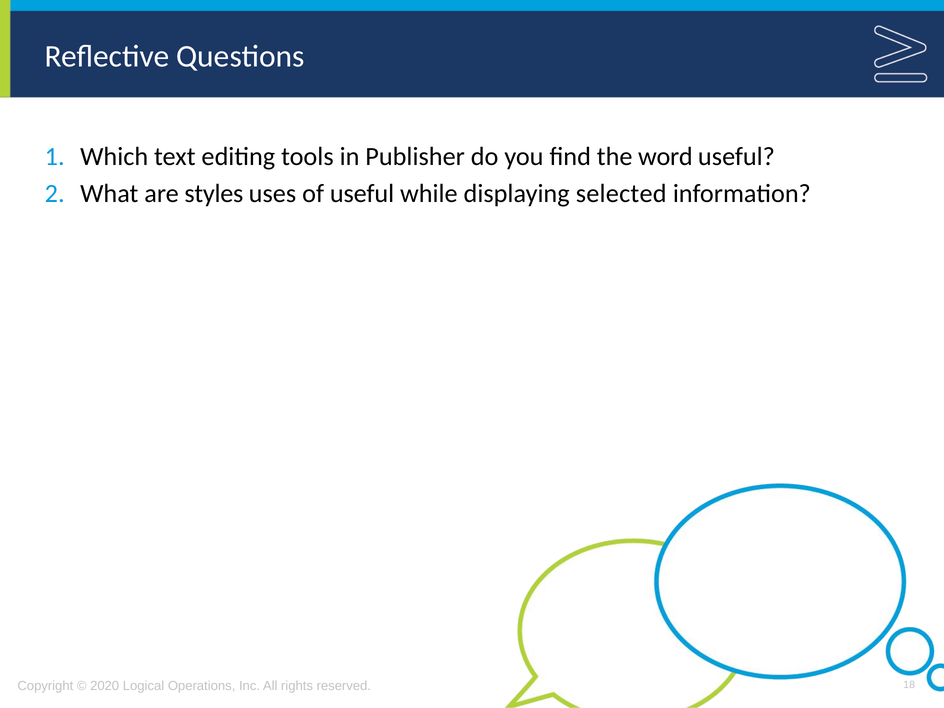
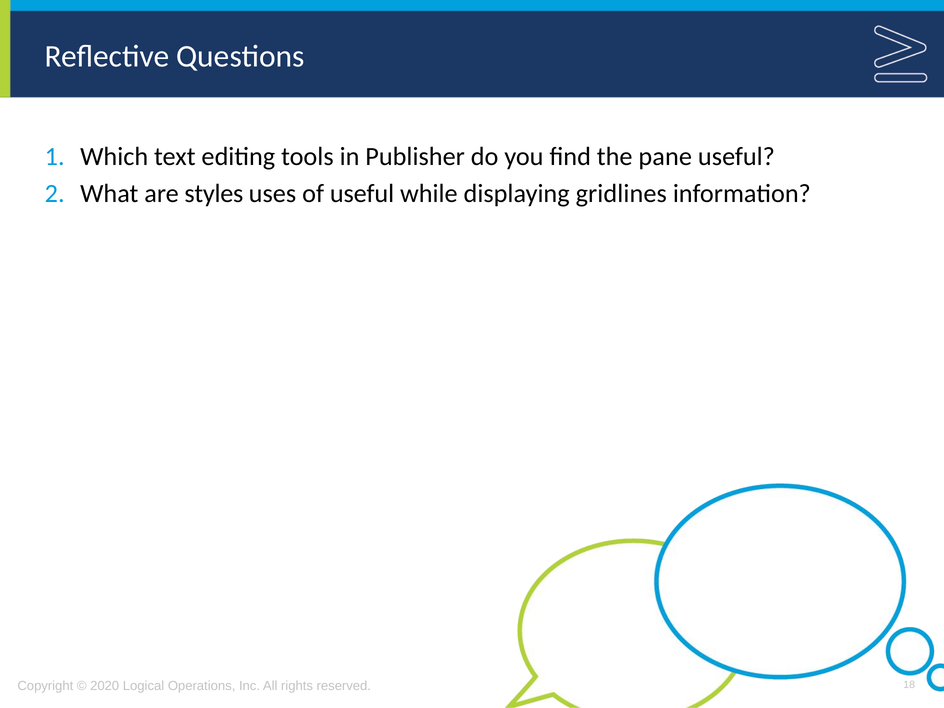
word: word -> pane (665, 157)
selected: selected -> gridlines (621, 193)
